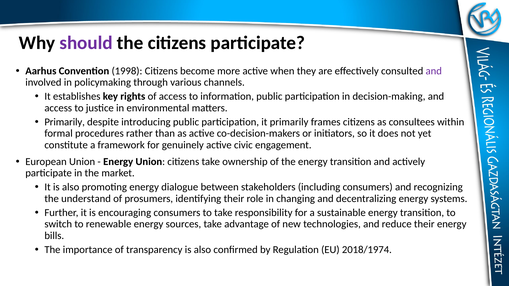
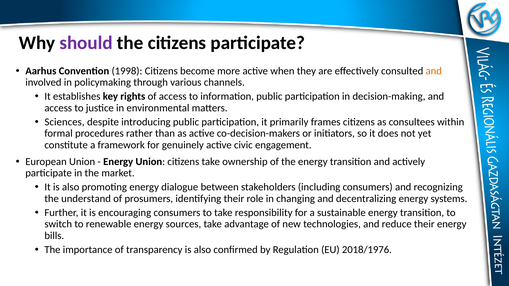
and colour: purple -> orange (434, 71)
Primarily: Primarily -> Sciences (65, 122)
2018/1974: 2018/1974 -> 2018/1976 (367, 250)
